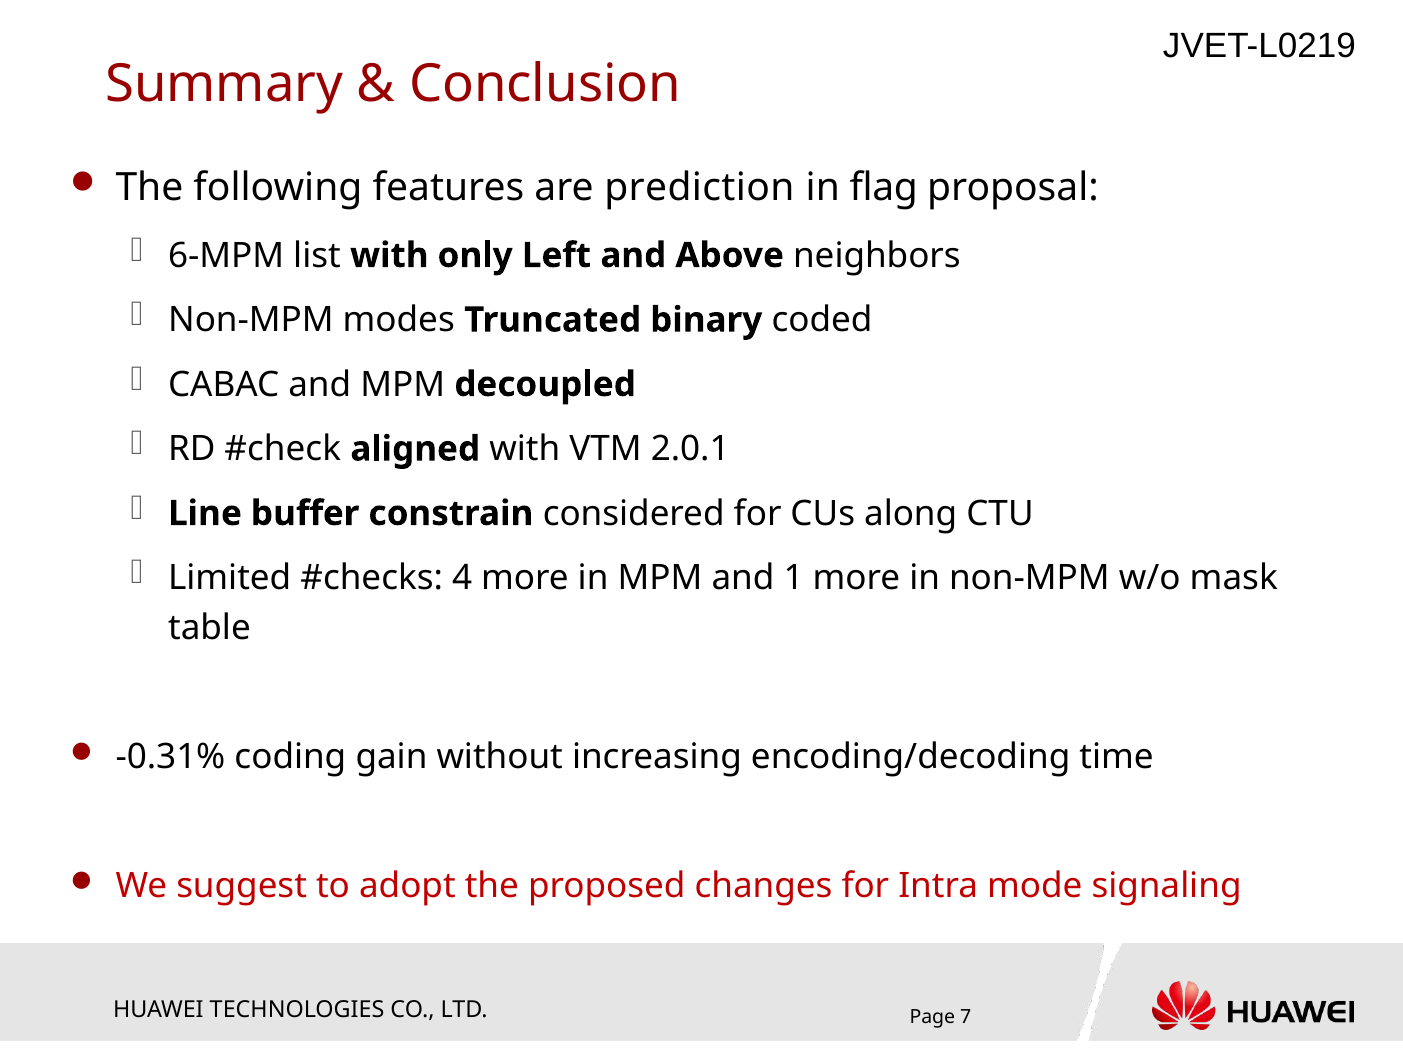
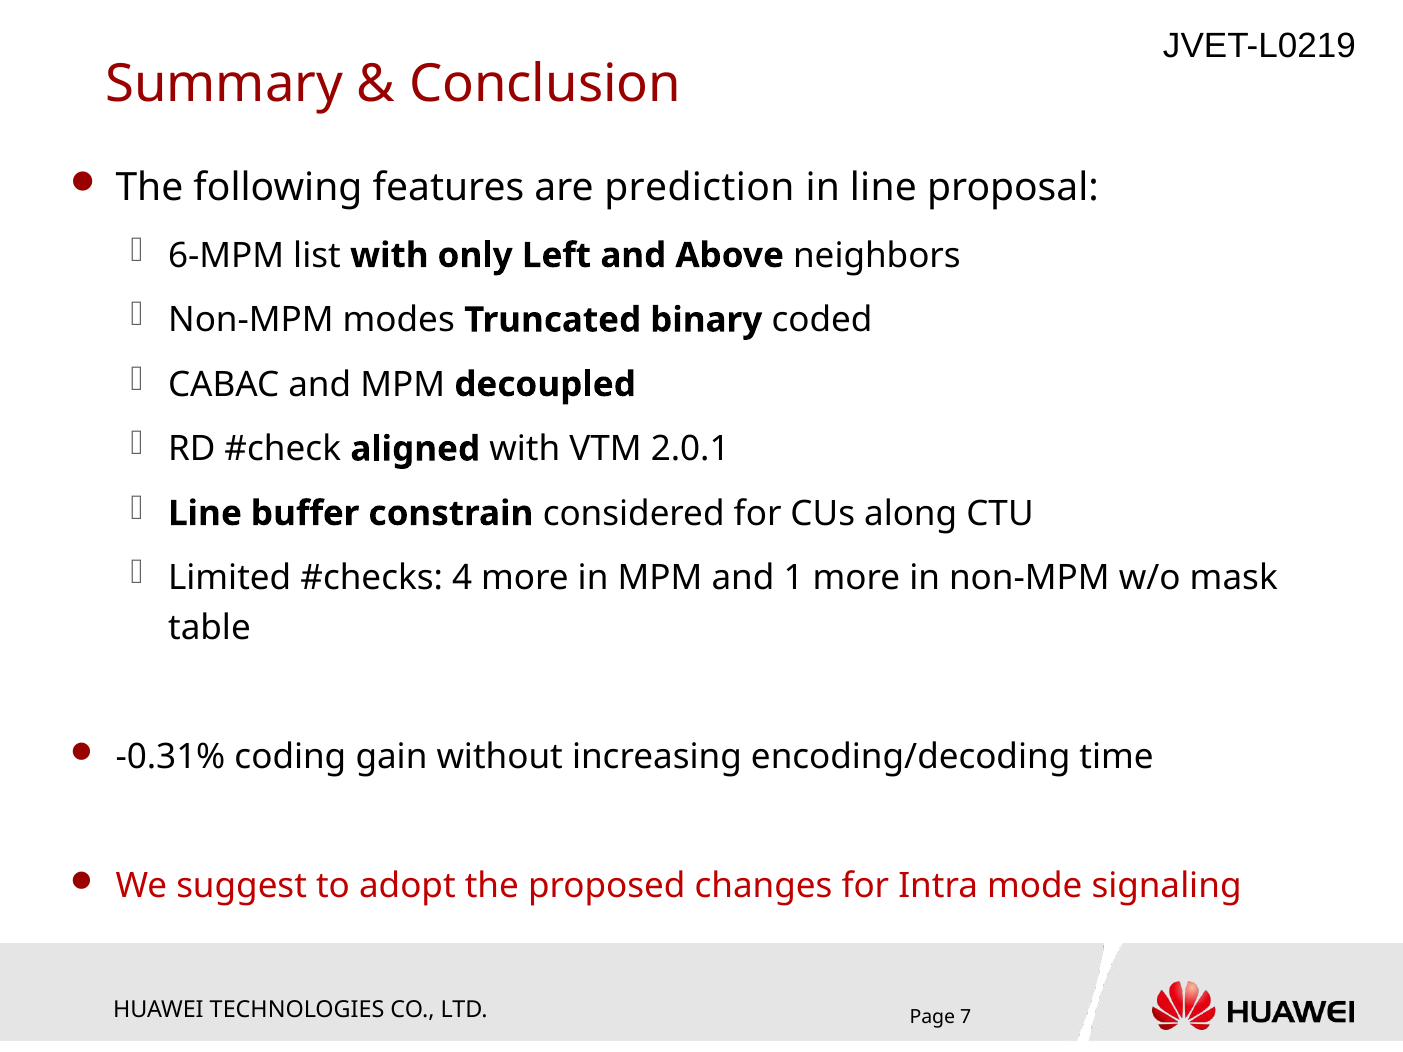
in flag: flag -> line (883, 188)
